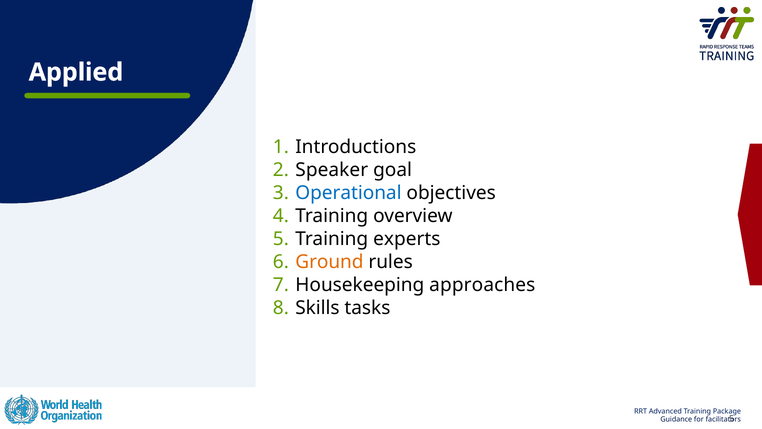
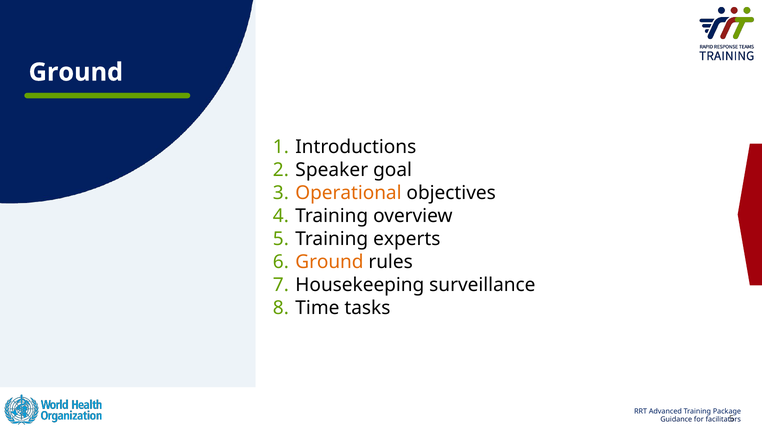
Applied: Applied -> Ground (76, 72)
Operational colour: blue -> orange (348, 193)
approaches: approaches -> surveillance (482, 285)
Skills: Skills -> Time (317, 308)
